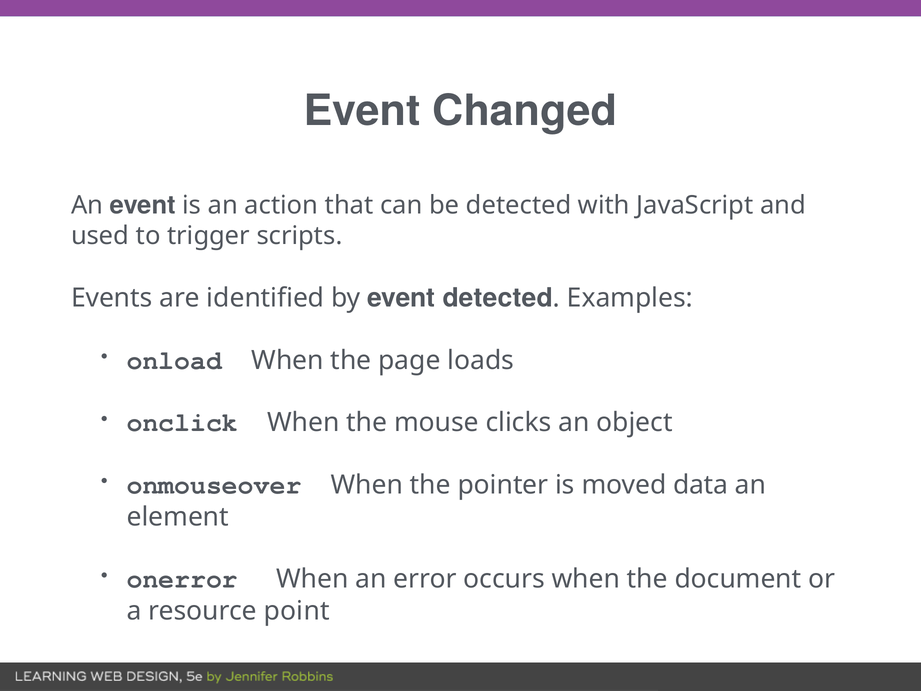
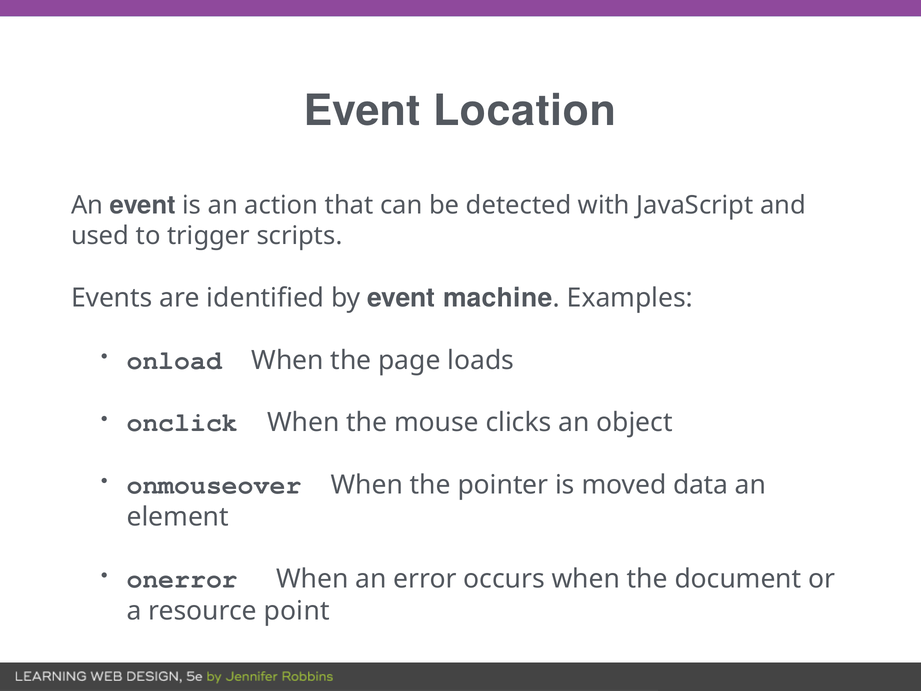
Changed: Changed -> Location (525, 111)
event detected: detected -> machine (498, 298)
